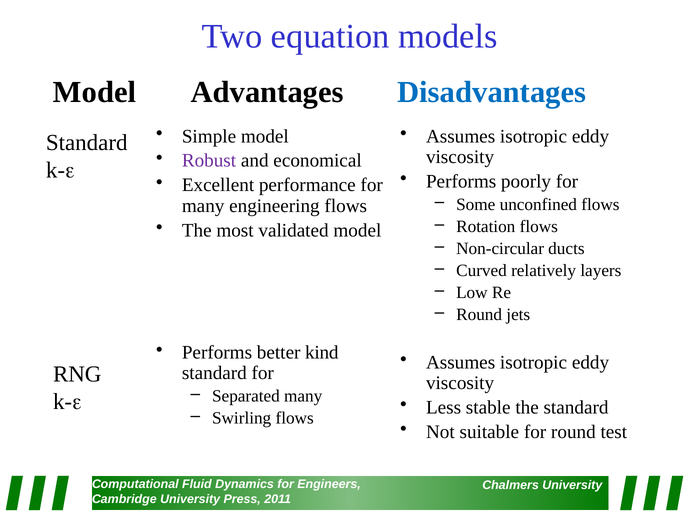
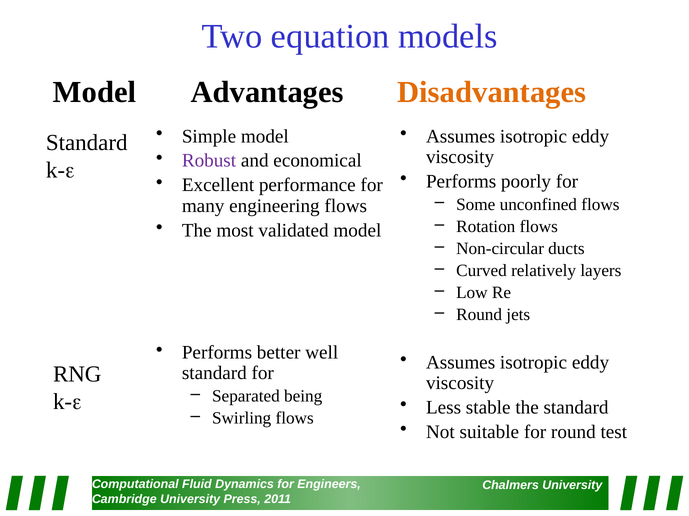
Disadvantages colour: blue -> orange (492, 92)
kind: kind -> well (322, 353)
Separated many: many -> being (303, 397)
